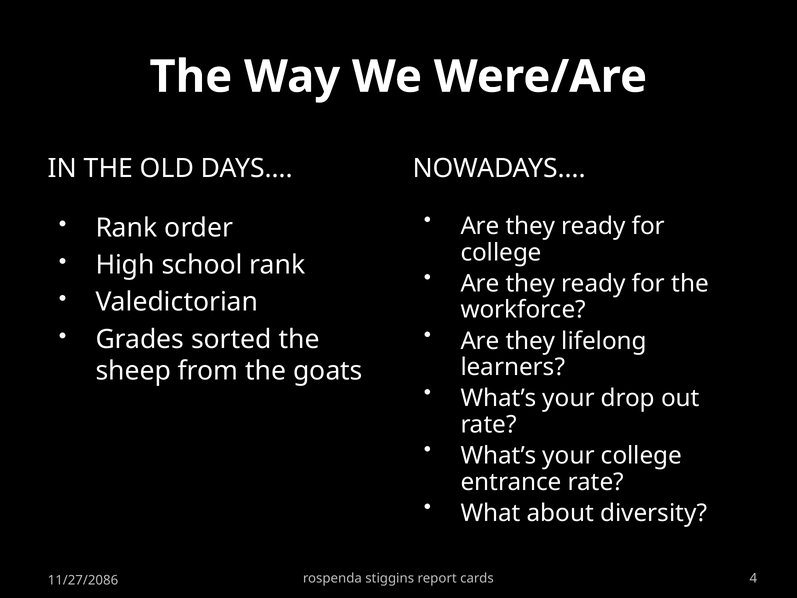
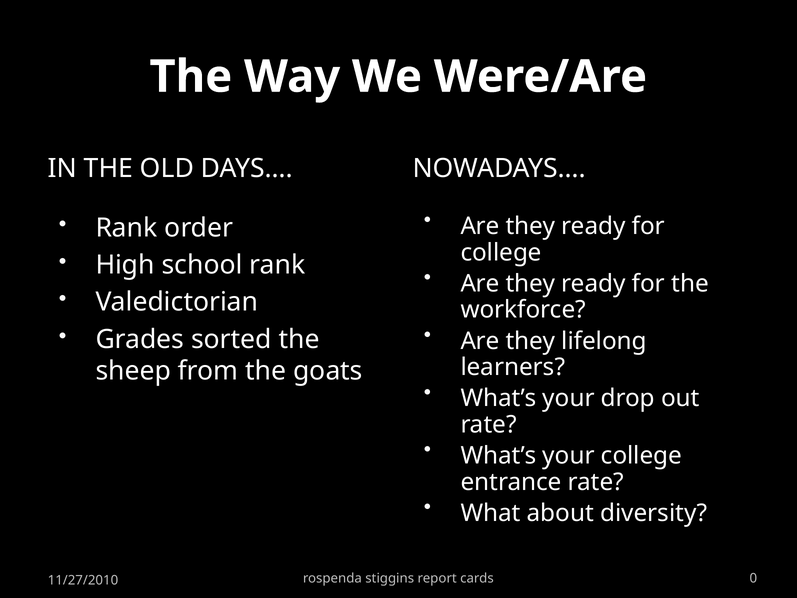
4: 4 -> 0 (753, 578)
11/27/2086: 11/27/2086 -> 11/27/2010 (83, 580)
